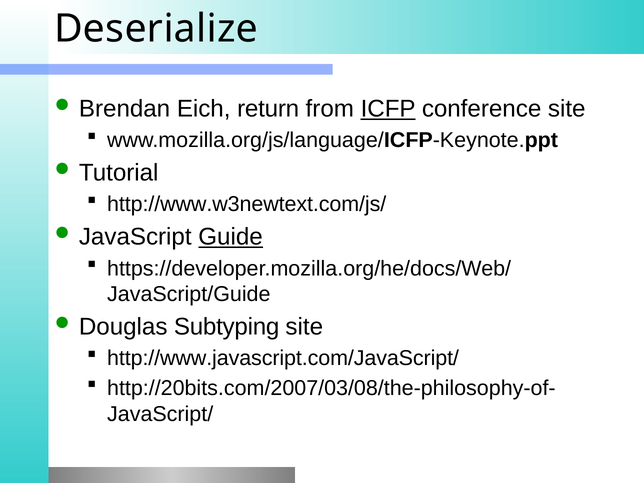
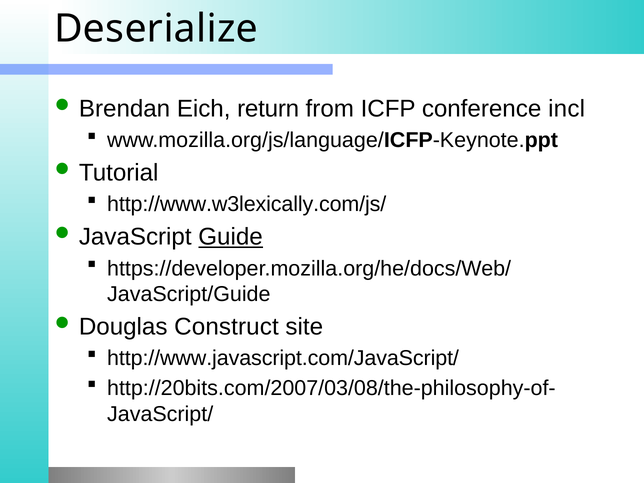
ICFP underline: present -> none (388, 109)
conference site: site -> incl (567, 109)
http://www.w3newtext.com/js/: http://www.w3newtext.com/js/ -> http://www.w3lexically.com/js/ (247, 204)
Subtyping: Subtyping -> Construct (226, 327)
